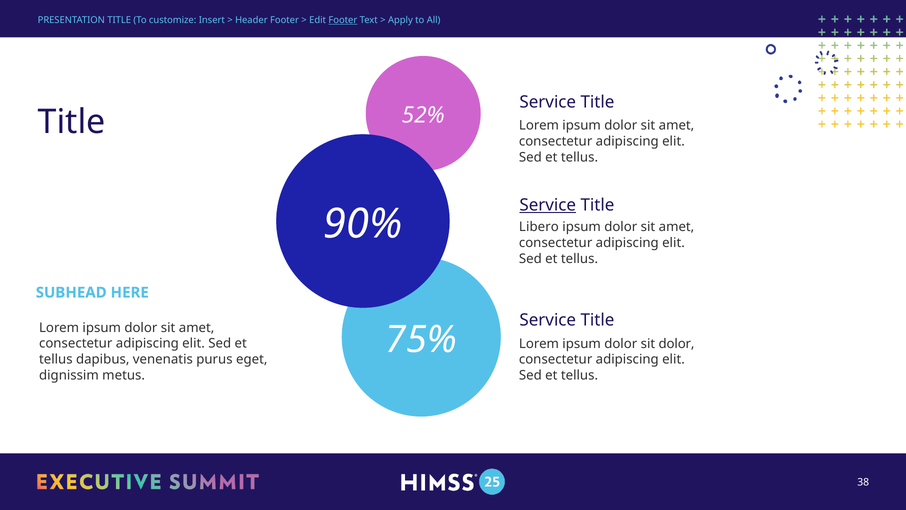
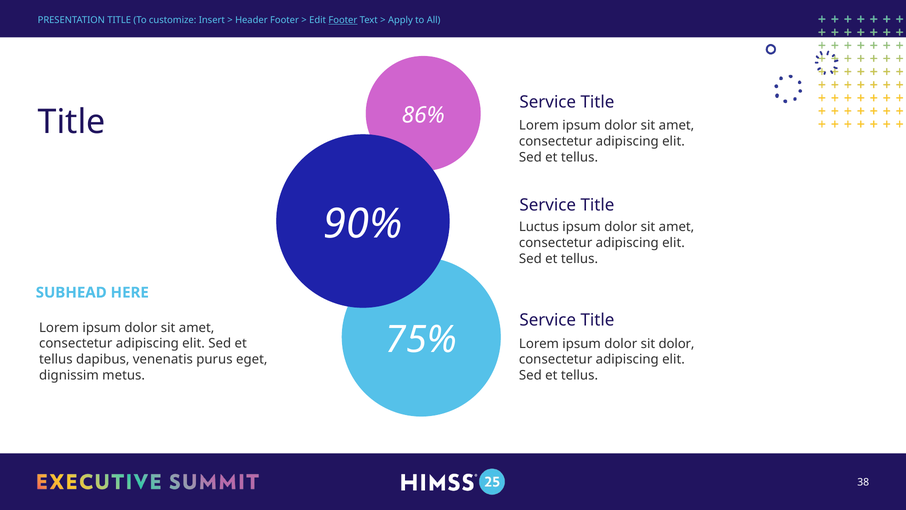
52%: 52% -> 86% (423, 115)
Service underline: present -> none (548, 205)
Libero: Libero -> Luctus (539, 227)
